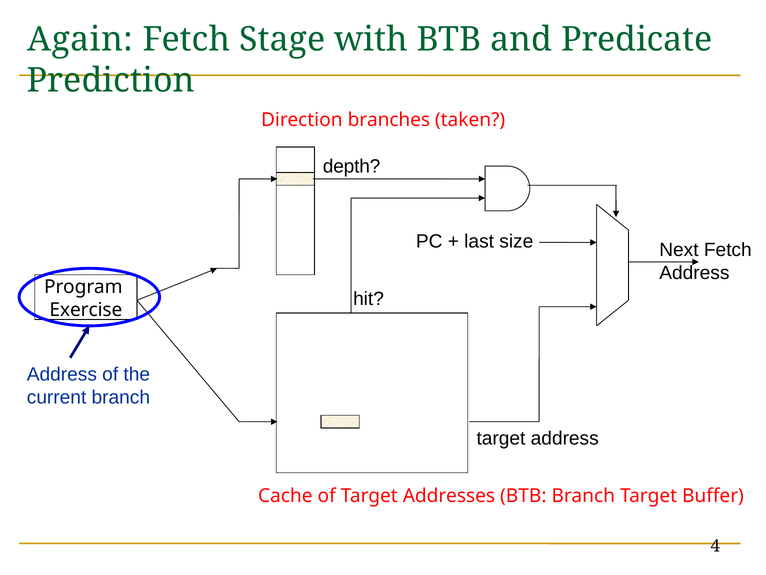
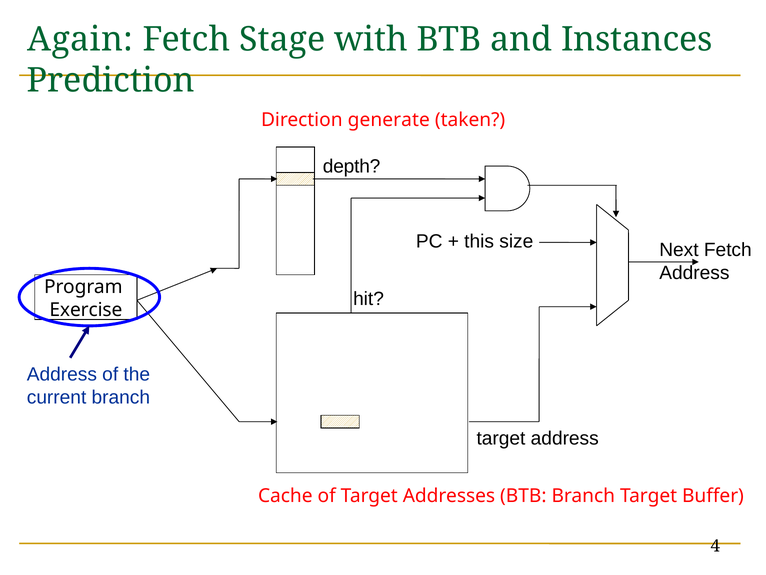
Predicate: Predicate -> Instances (637, 39)
branches: branches -> generate (389, 120)
last: last -> this (479, 241)
